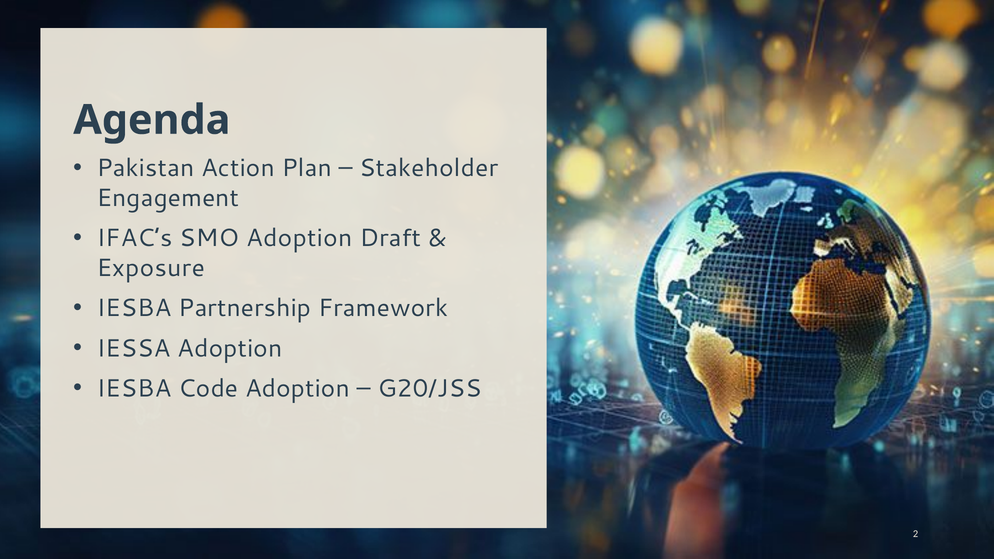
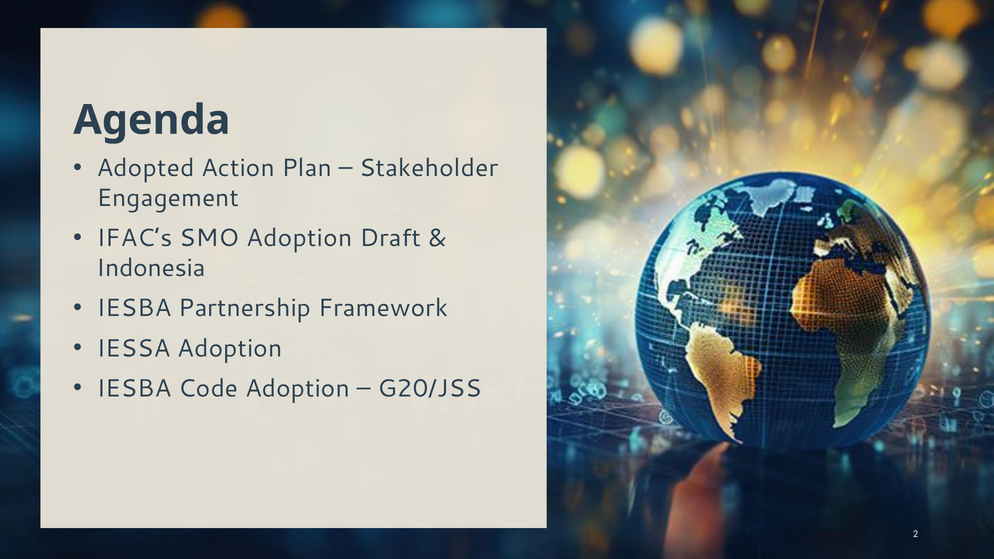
Pakistan: Pakistan -> Adopted (145, 168)
Exposure: Exposure -> Indonesia (151, 268)
